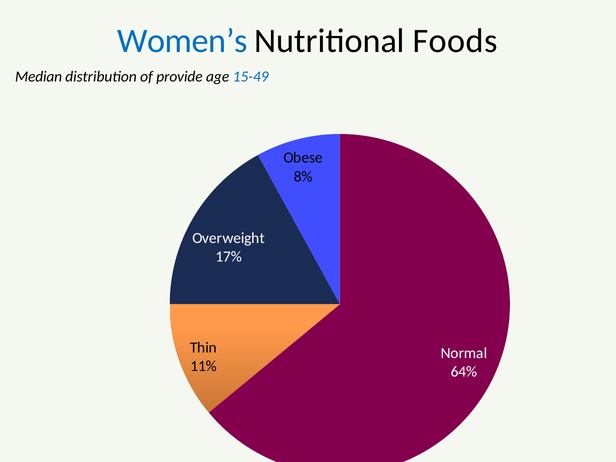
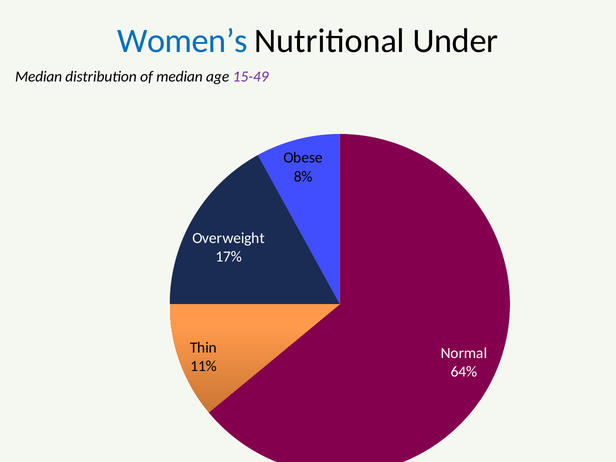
Foods: Foods -> Under (455, 41)
of provide: provide -> median (180, 77)
15-49 colour: blue -> purple (251, 77)
